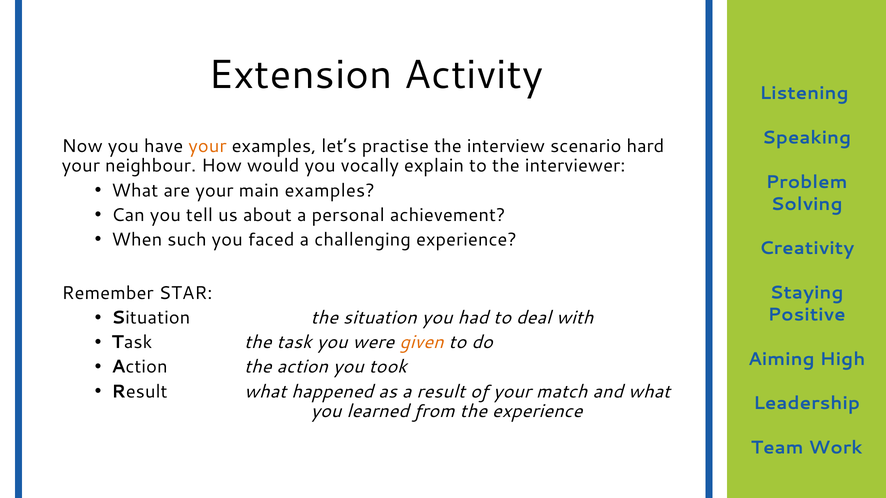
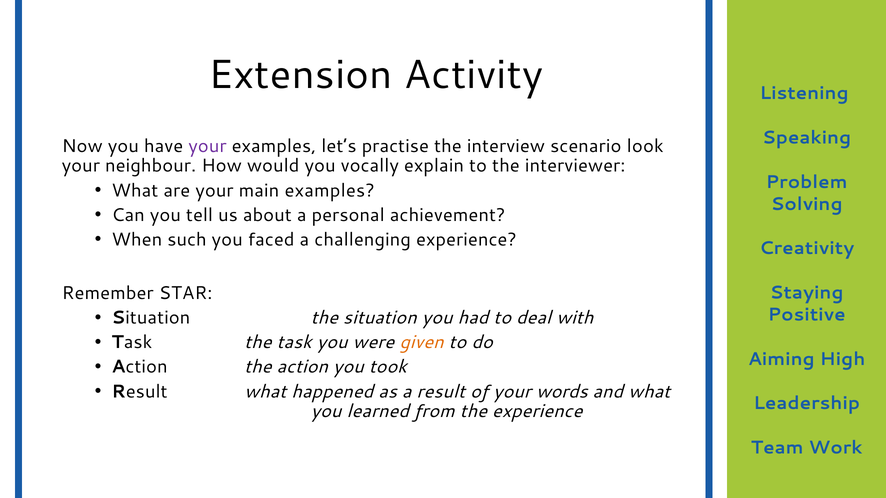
your colour: orange -> purple (207, 146)
hard: hard -> look (645, 146)
match: match -> words (562, 392)
